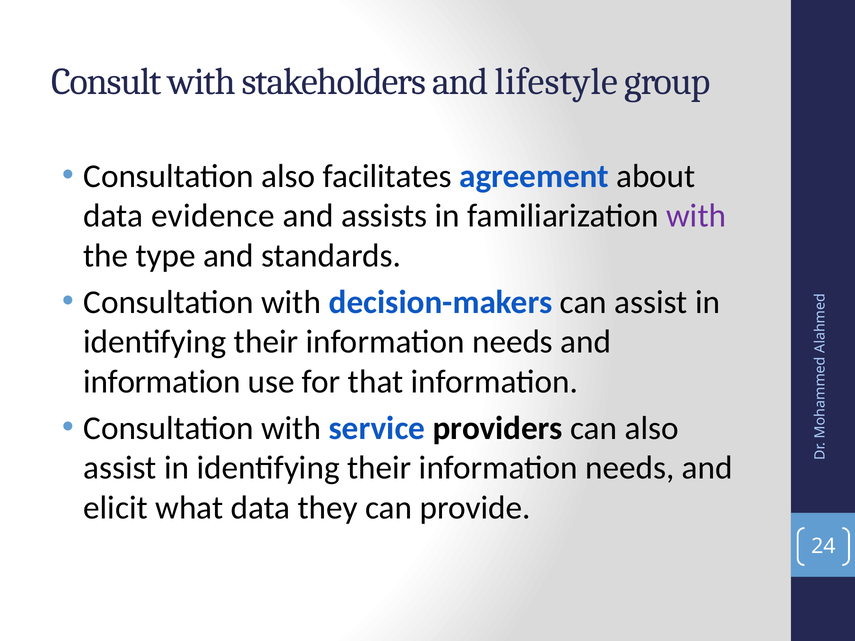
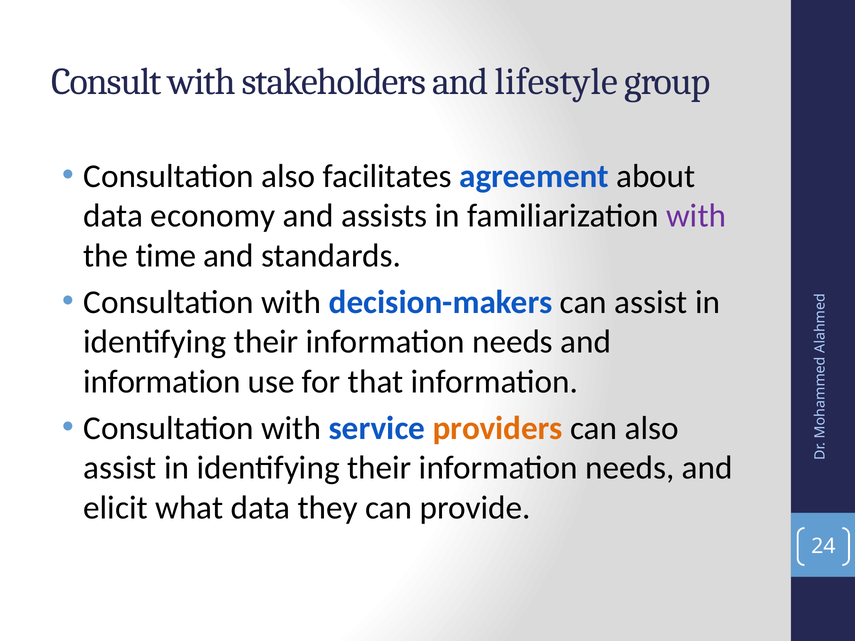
evidence: evidence -> economy (213, 216)
type: type -> time (166, 256)
providers colour: black -> orange (498, 428)
